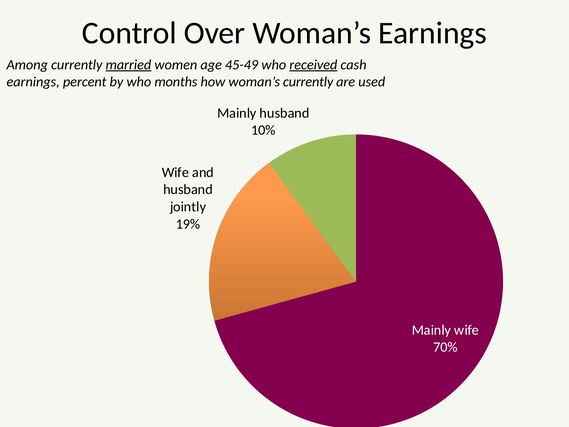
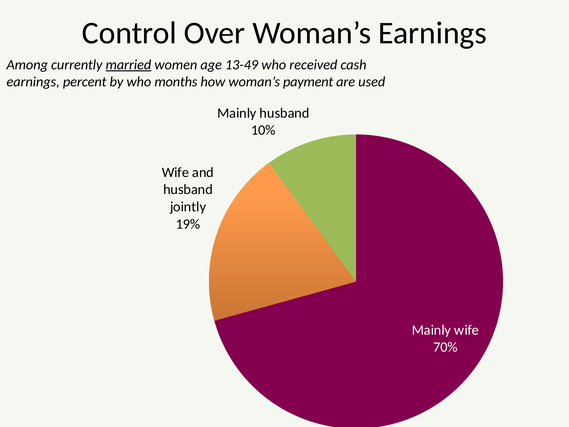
45-49: 45-49 -> 13-49 (242, 65)
received underline: present -> none (313, 65)
woman’s currently: currently -> payment (308, 82)
